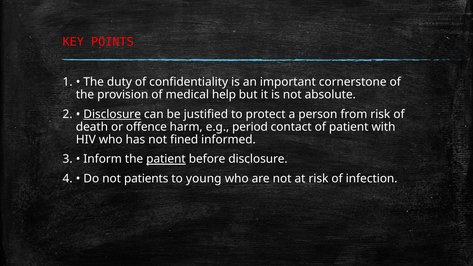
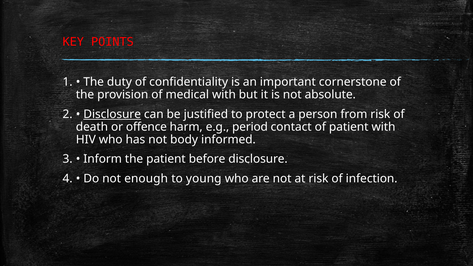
medical help: help -> with (224, 95)
ﬁned: ﬁned -> body (184, 140)
patient underline: present -> none (166, 159)
patients: patients -> enough (146, 179)
